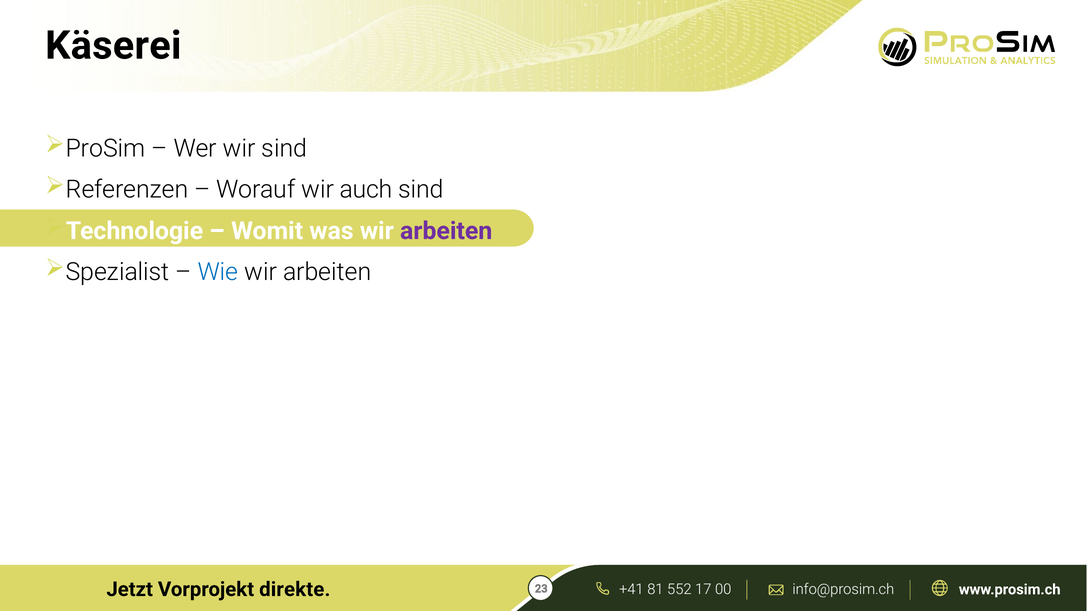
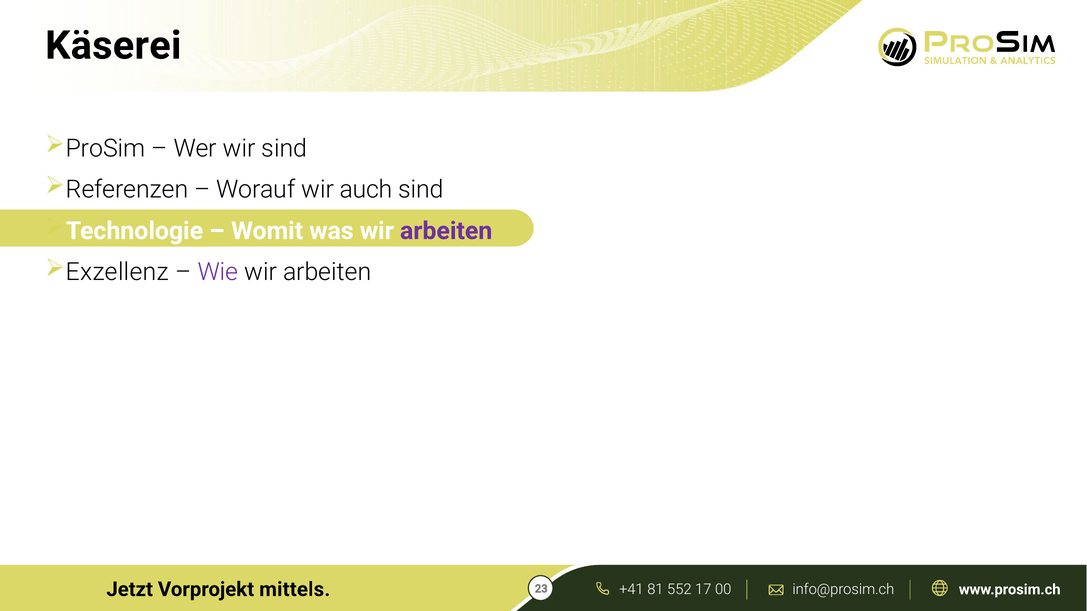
Spezialist: Spezialist -> Exzellenz (117, 272)
Wie colour: blue -> purple (218, 272)
direkte: direkte -> mittels (295, 590)
